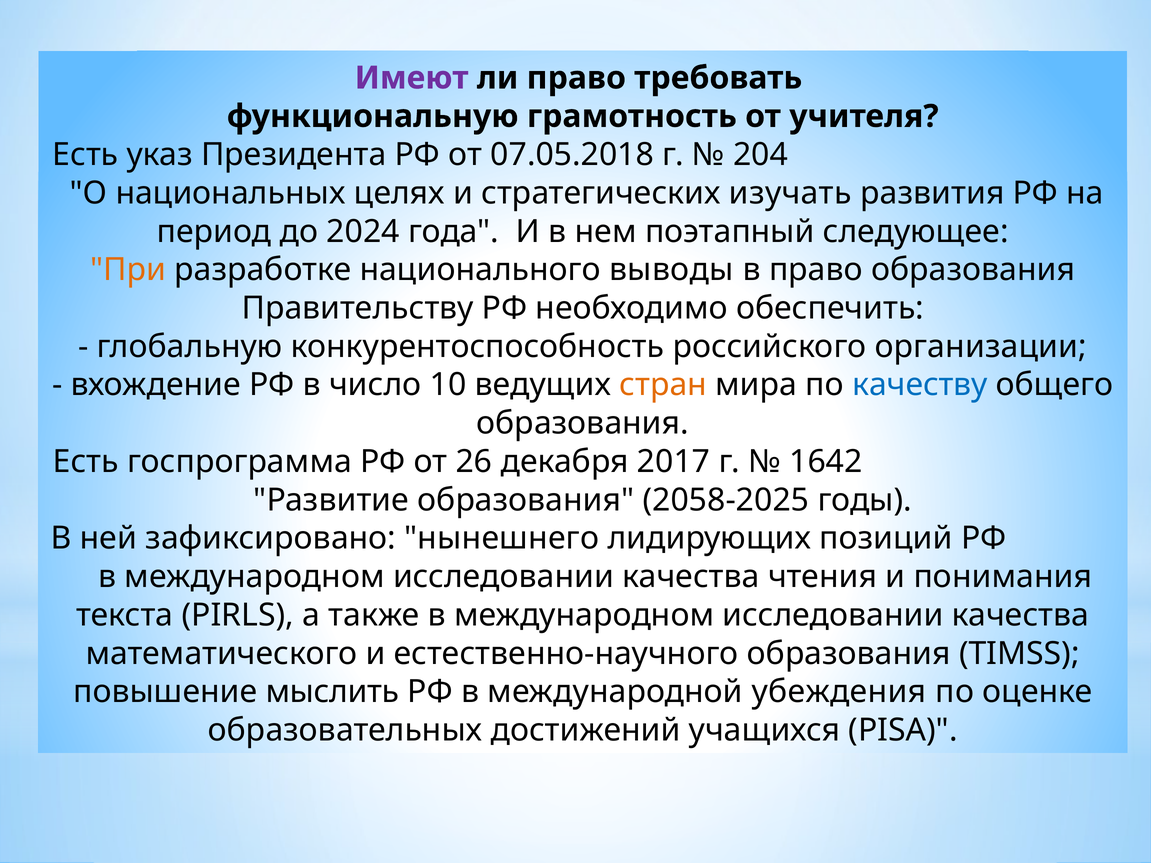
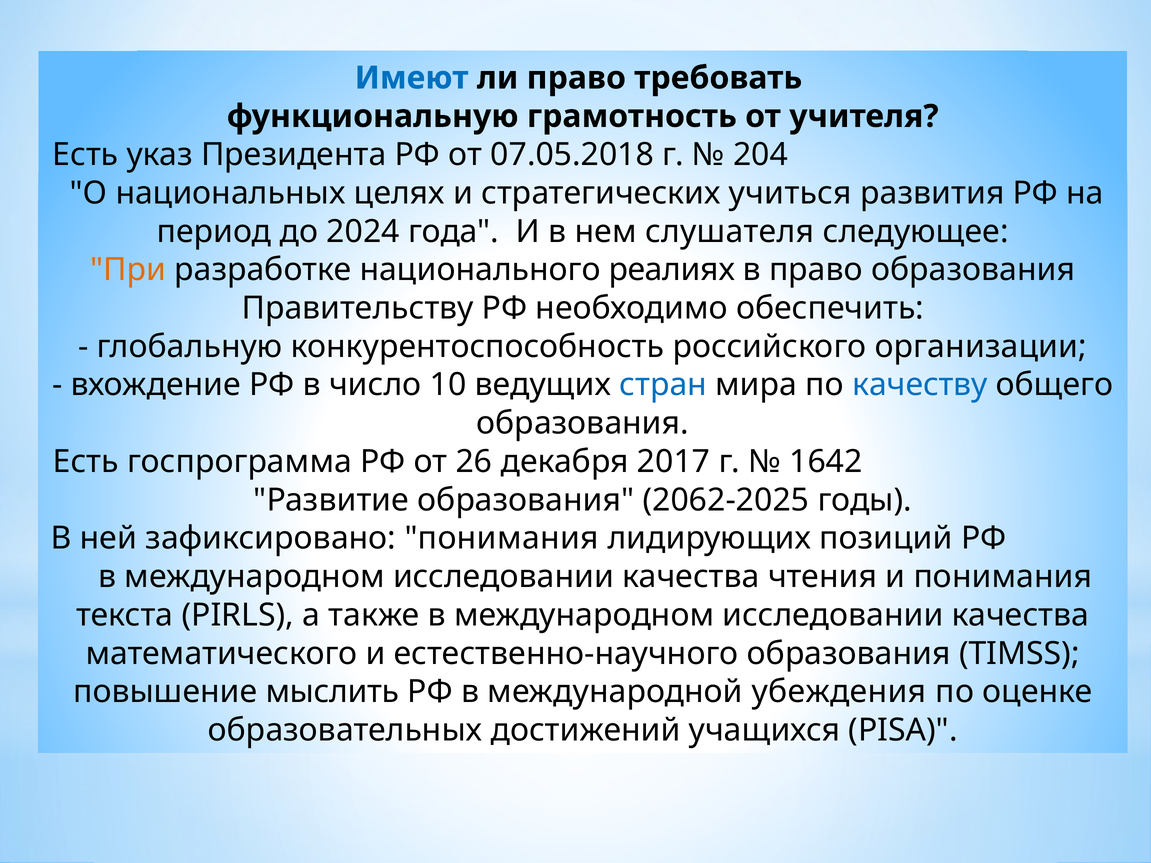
Имеют colour: purple -> blue (412, 78)
изучать: изучать -> учиться (790, 193)
поэтапный: поэтапный -> слушателя (730, 232)
выводы: выводы -> реалиях (672, 270)
стран colour: orange -> blue (663, 385)
2058-2025: 2058-2025 -> 2062-2025 (726, 500)
зафиксировано нынешнего: нынешнего -> понимания (502, 539)
